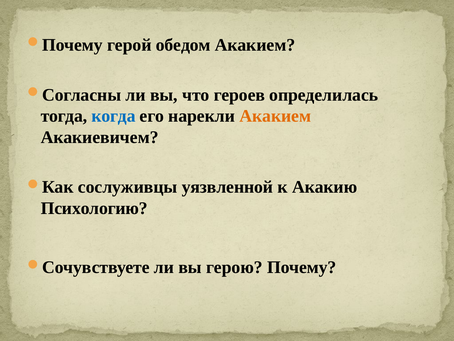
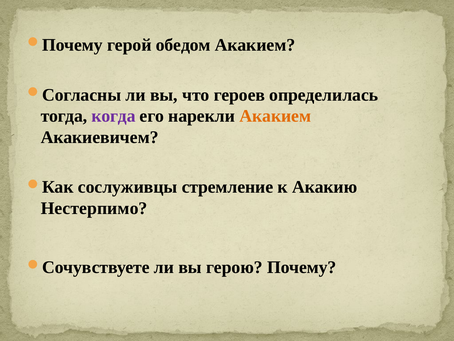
когда colour: blue -> purple (114, 116)
уязвленной: уязвленной -> стремление (227, 187)
Психологию: Психологию -> Нестерпимо (94, 208)
